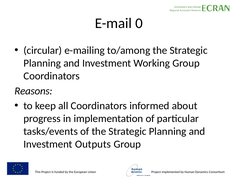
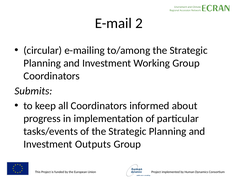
0: 0 -> 2 (139, 23)
Reasons: Reasons -> Submits (33, 91)
